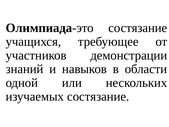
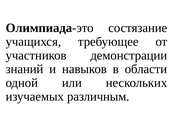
изучаемых состязание: состязание -> различным (98, 96)
